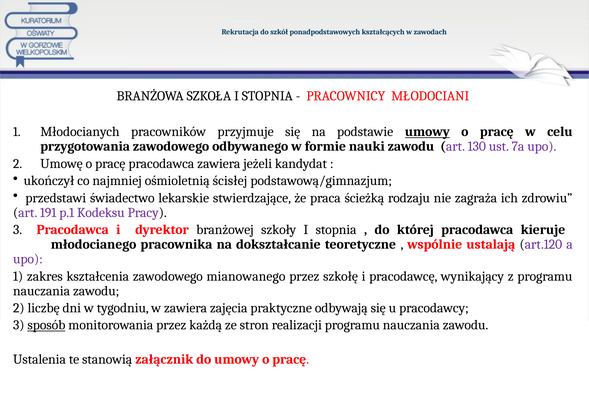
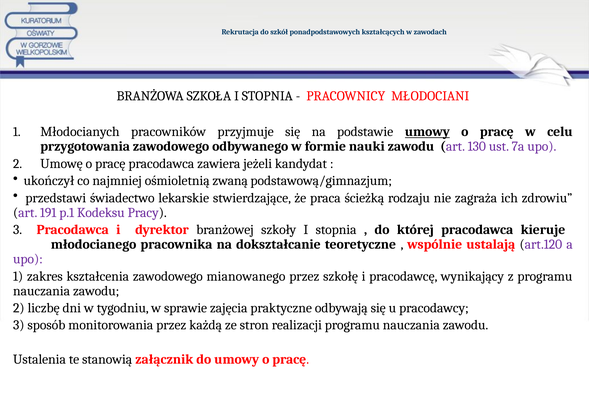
ścisłej: ścisłej -> zwaną (230, 181)
w zawiera: zawiera -> sprawie (186, 308)
sposób underline: present -> none (46, 325)
